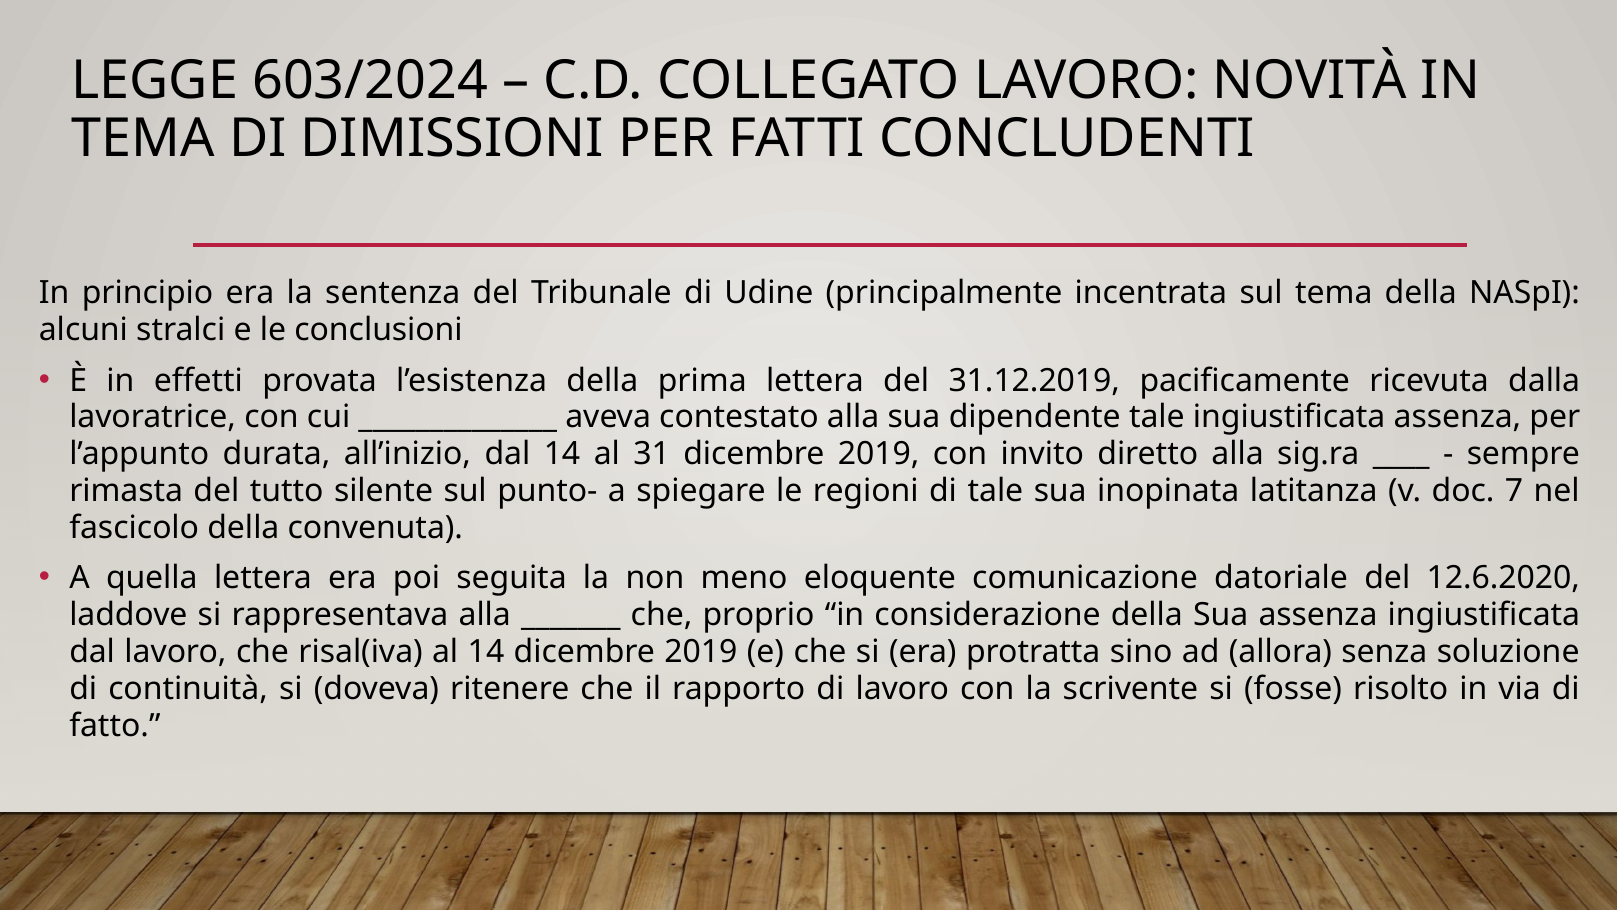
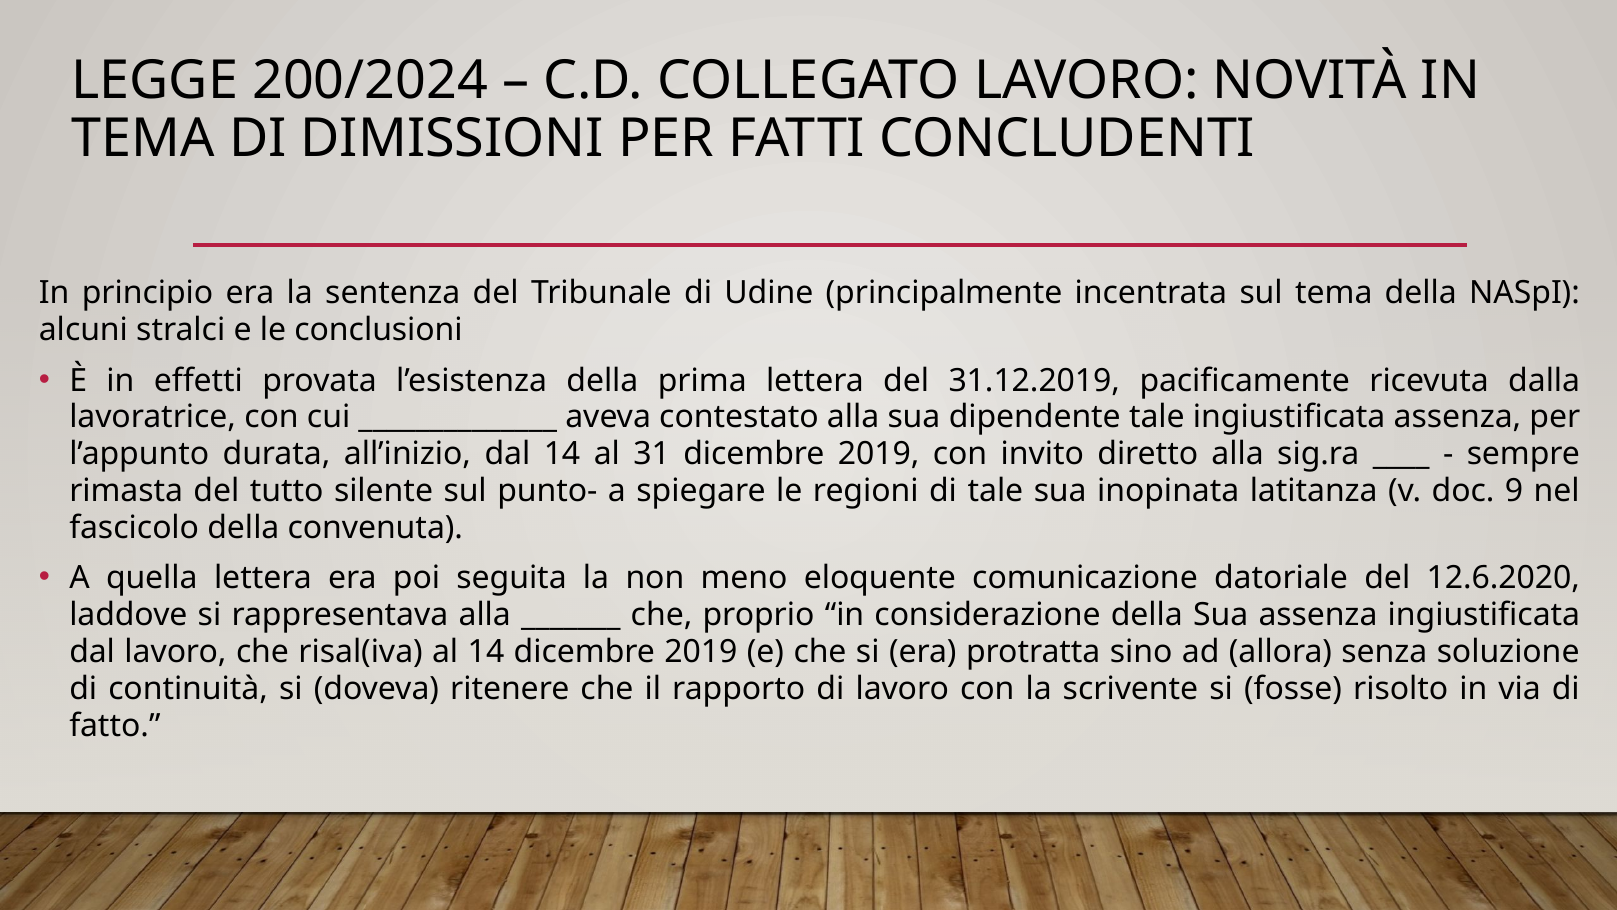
603/2024: 603/2024 -> 200/2024 (370, 80)
7: 7 -> 9 (1514, 491)
